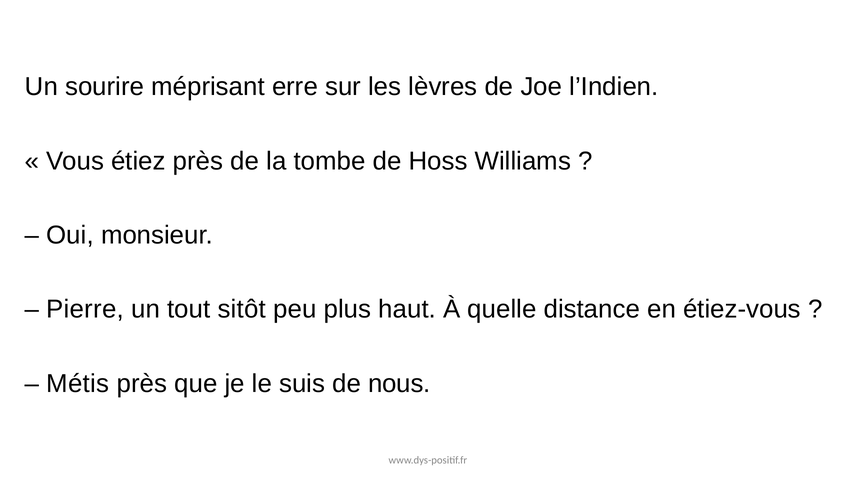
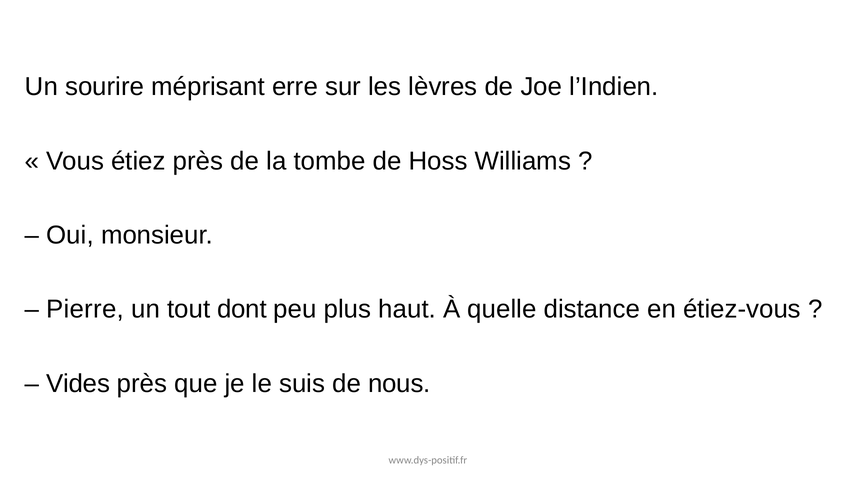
sitôt: sitôt -> dont (242, 309)
Métis: Métis -> Vides (78, 383)
